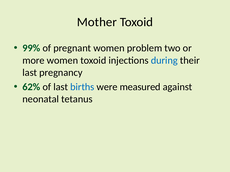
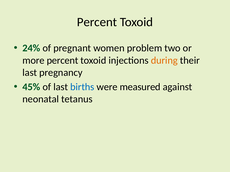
Mother: Mother -> Percent (97, 22)
99%: 99% -> 24% (31, 48)
more women: women -> percent (62, 61)
during colour: blue -> orange (164, 61)
62%: 62% -> 45% (31, 87)
